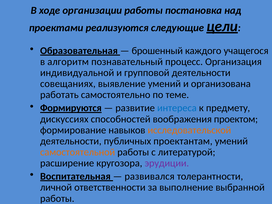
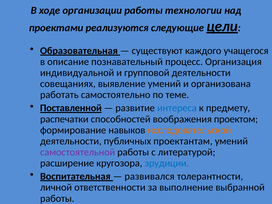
постановка: постановка -> технологии (193, 10)
брошенный: брошенный -> существуют (157, 51)
алгоритм: алгоритм -> описание (68, 62)
Формируются: Формируются -> Поставленной (71, 108)
дискуссиях: дискуссиях -> распечатки (64, 119)
самостоятельной colour: orange -> purple (78, 152)
эрудиции colour: purple -> blue (167, 163)
